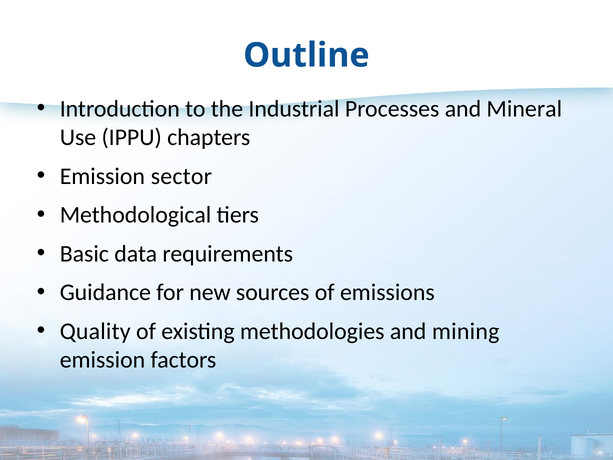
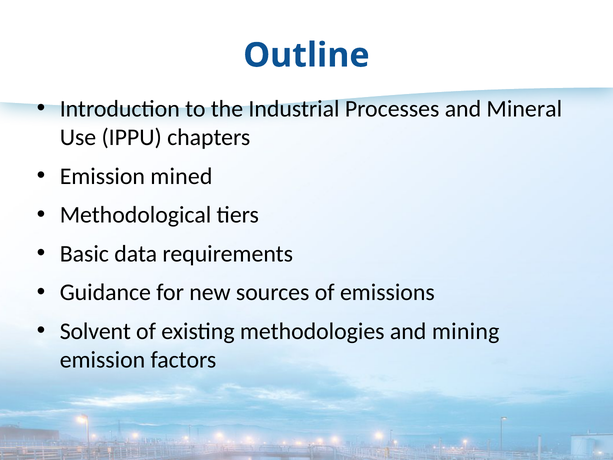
sector: sector -> mined (181, 176)
Quality: Quality -> Solvent (95, 331)
